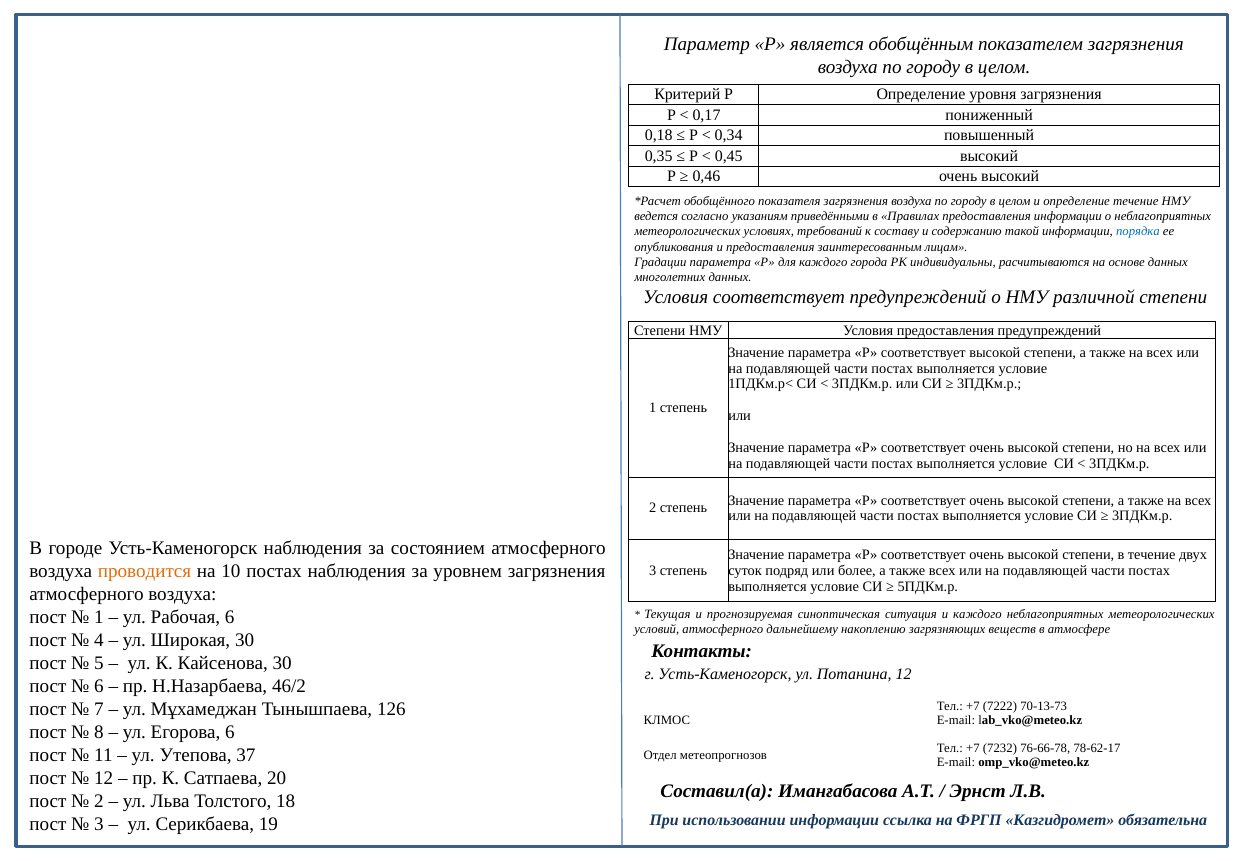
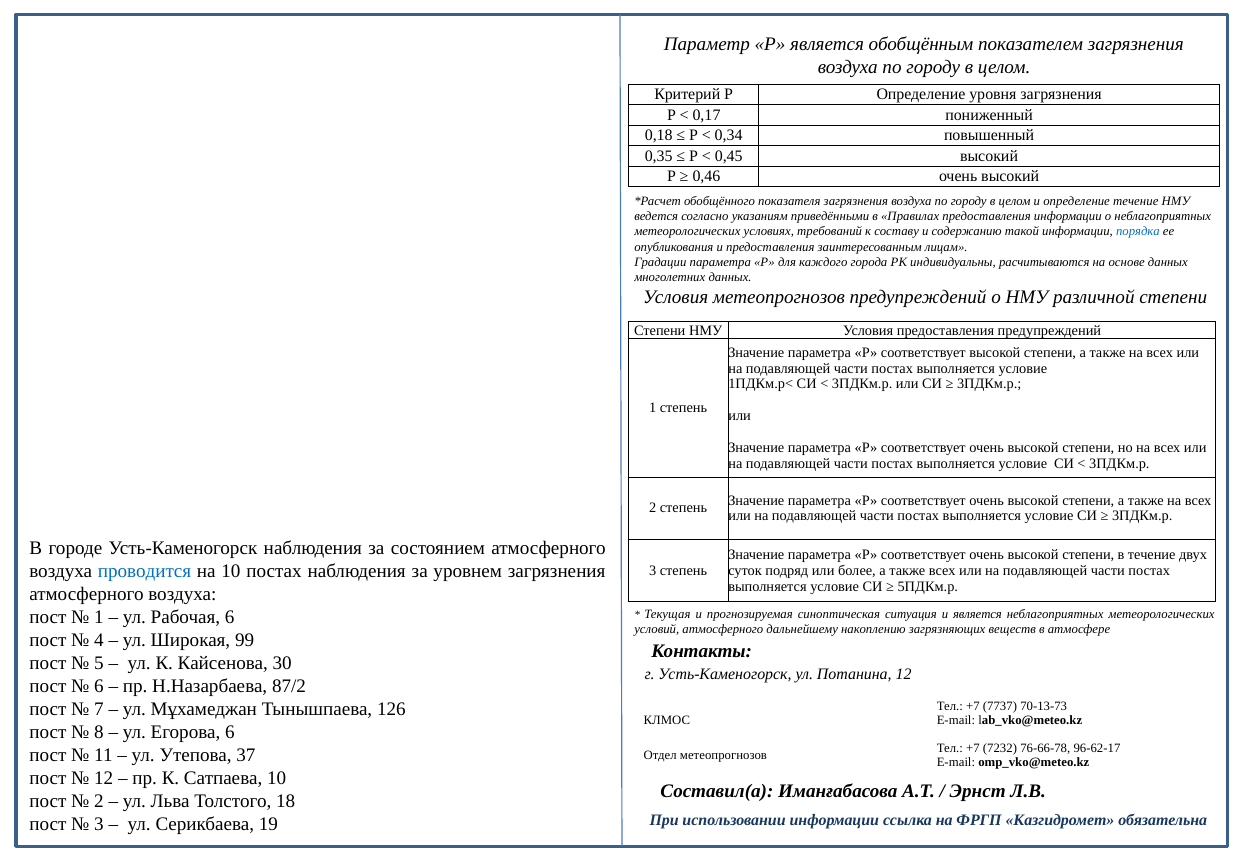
Условия соответствует: соответствует -> метеопрогнозов (779, 298)
проводится colour: orange -> blue (145, 571)
и каждого: каждого -> является (977, 615)
Широкая 30: 30 -> 99 (245, 640)
46/2: 46/2 -> 87/2 (289, 686)
7222: 7222 -> 7737 (1000, 706)
78-62-17: 78-62-17 -> 96-62-17 (1097, 748)
Сатпаева 20: 20 -> 10 (277, 778)
